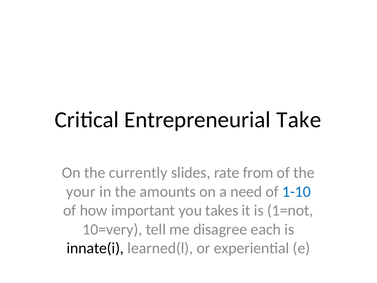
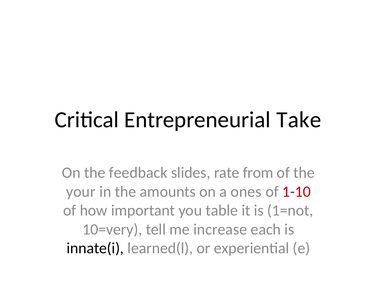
currently: currently -> feedback (138, 173)
need: need -> ones (246, 191)
1-10 colour: blue -> red (296, 191)
takes: takes -> table (222, 210)
disagree: disagree -> increase (220, 229)
